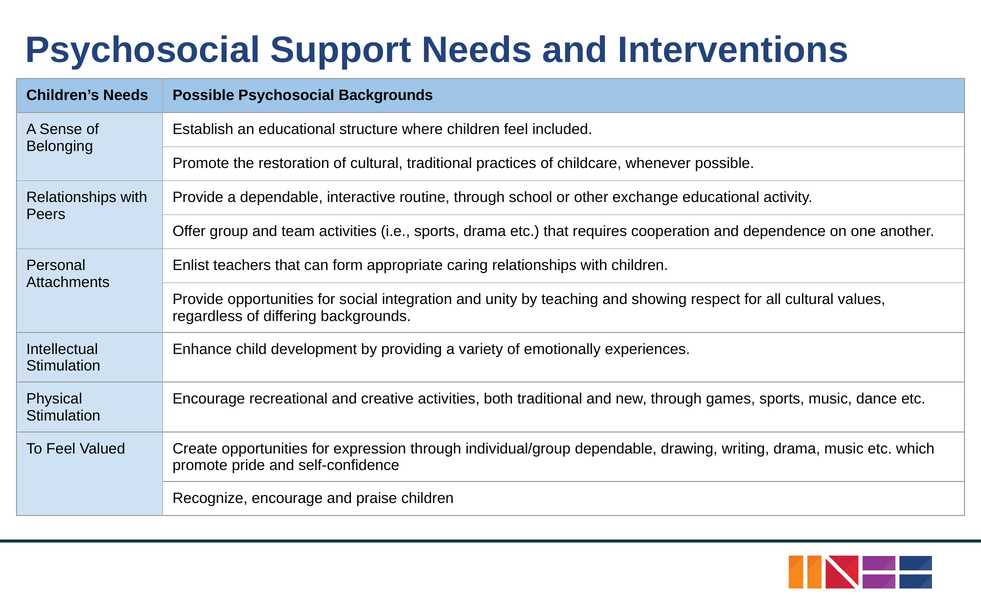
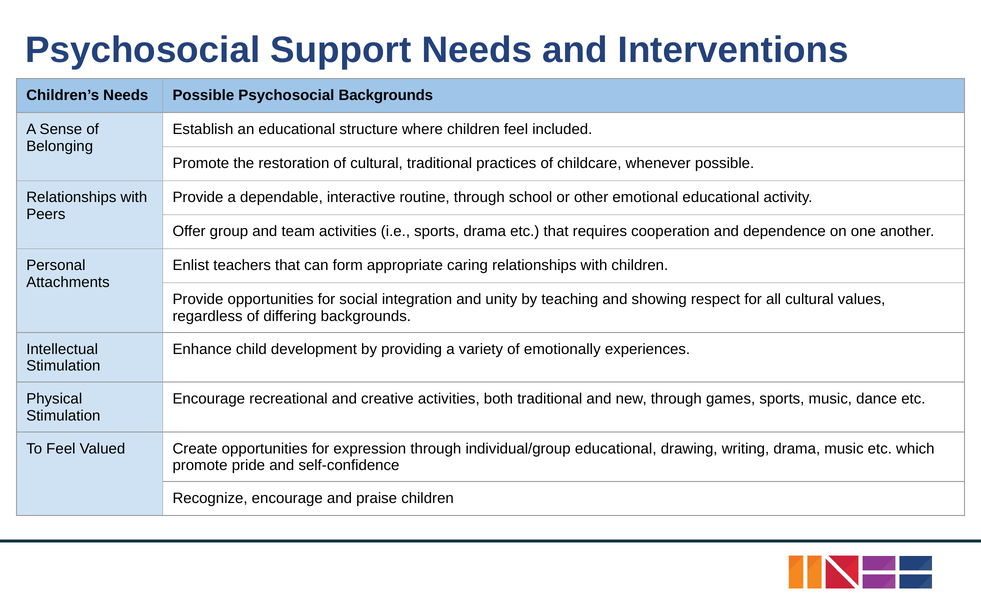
exchange: exchange -> emotional (645, 198)
individual/group dependable: dependable -> educational (616, 449)
